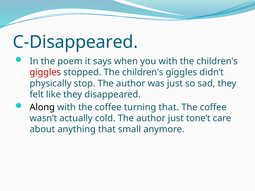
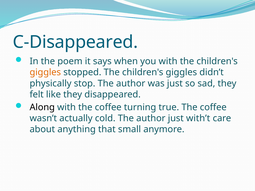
giggles colour: red -> orange (45, 72)
turning that: that -> true (169, 107)
tone’t: tone’t -> with’t (198, 118)
